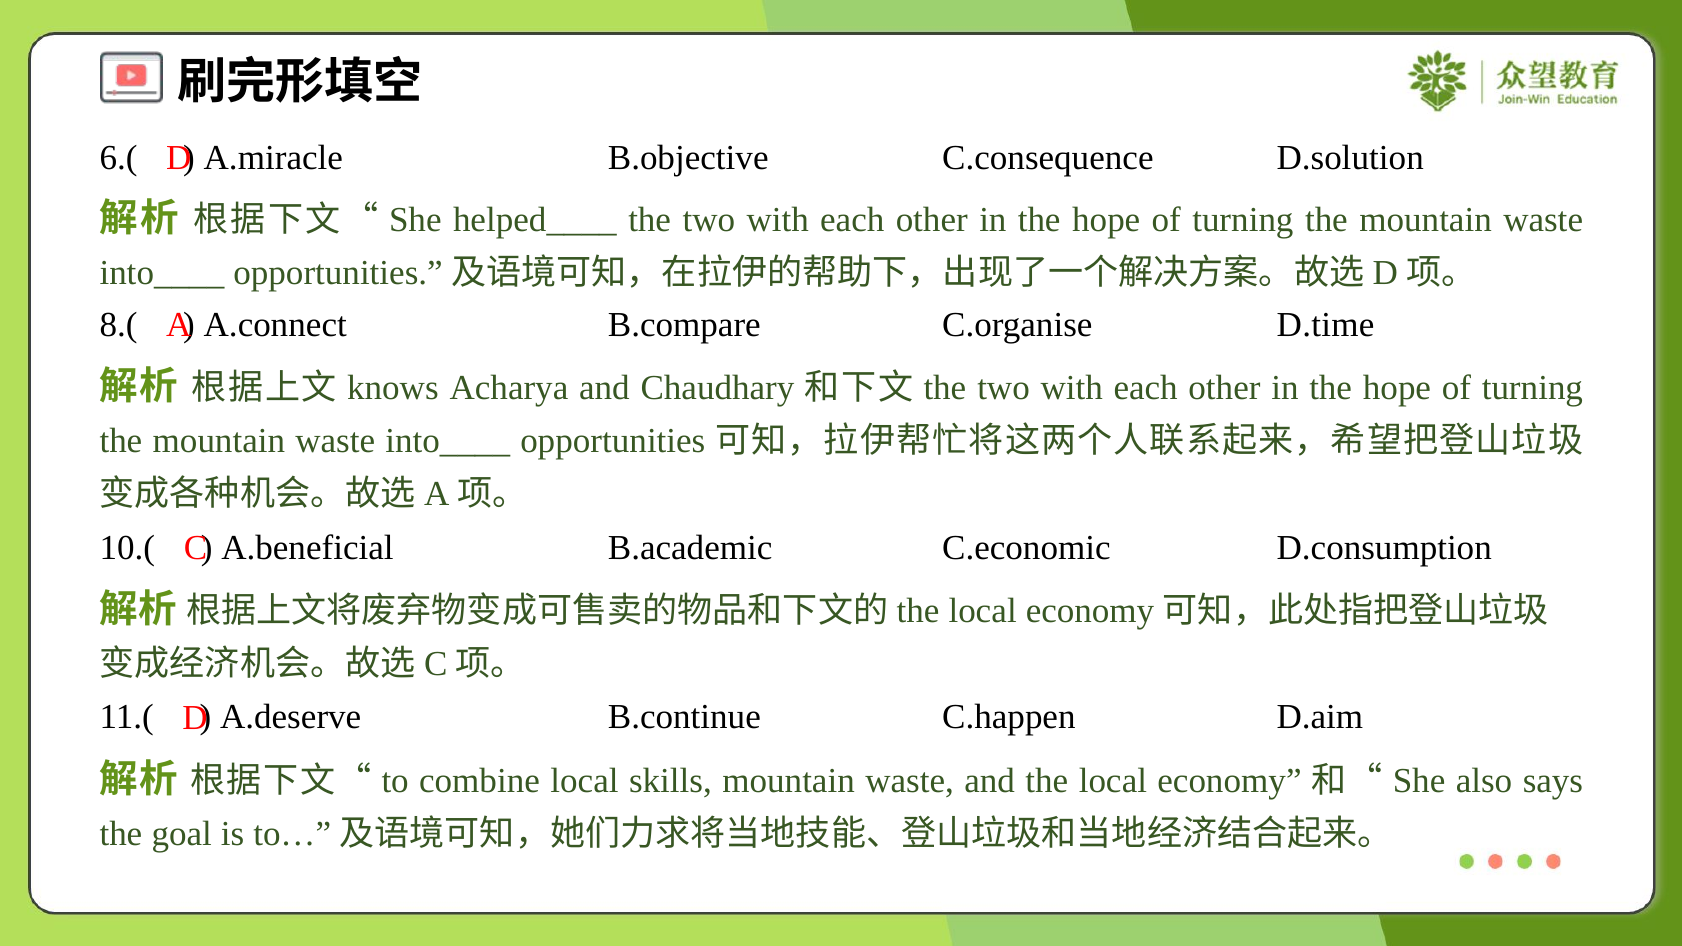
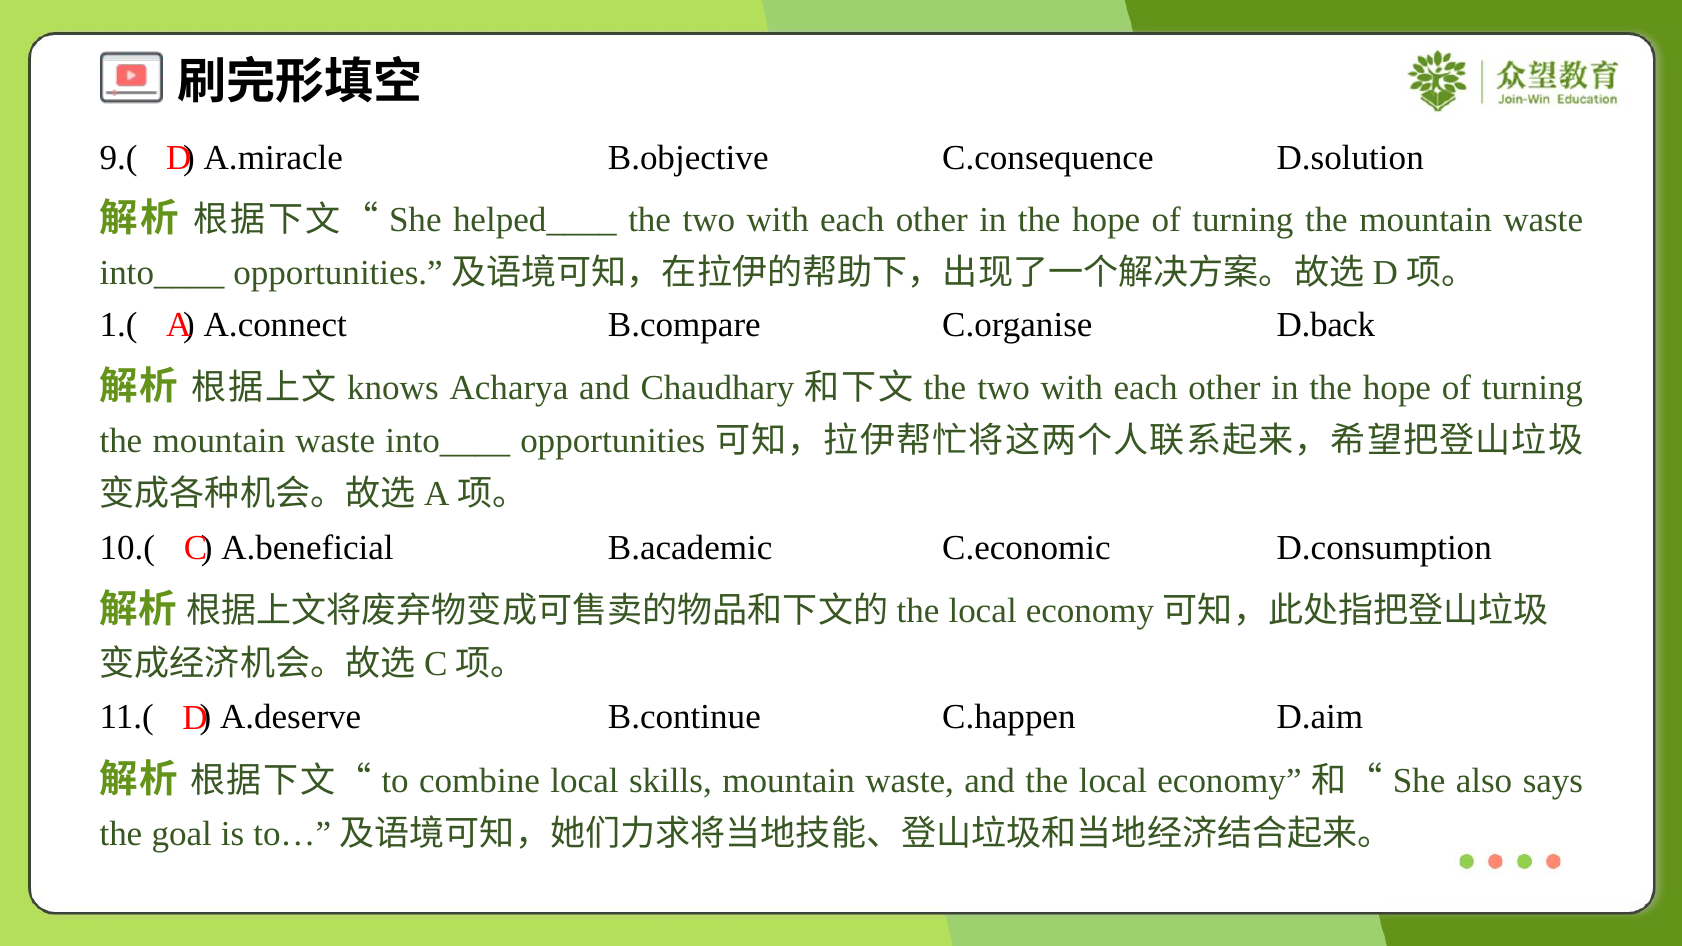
6.(: 6.( -> 9.( (119, 158)
8.(: 8.( -> 1.( (119, 325)
D.time: D.time -> D.back (1326, 325)
